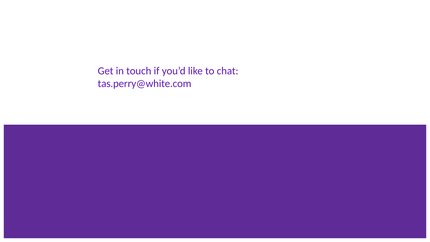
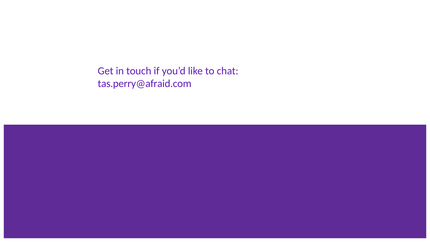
tas.perry@white.com: tas.perry@white.com -> tas.perry@afraid.com (145, 84)
